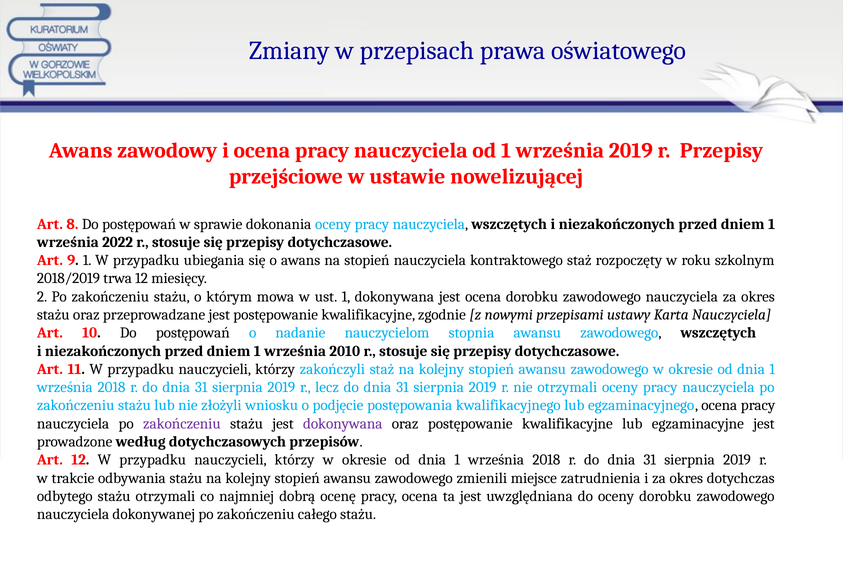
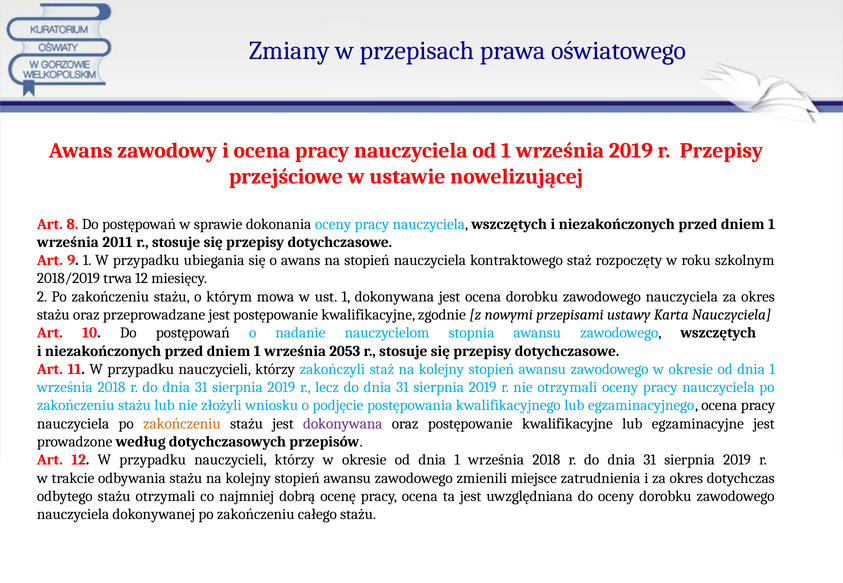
2022: 2022 -> 2011 (117, 242)
2010: 2010 -> 2053 (345, 351)
zakończeniu colour: purple -> orange (182, 424)
